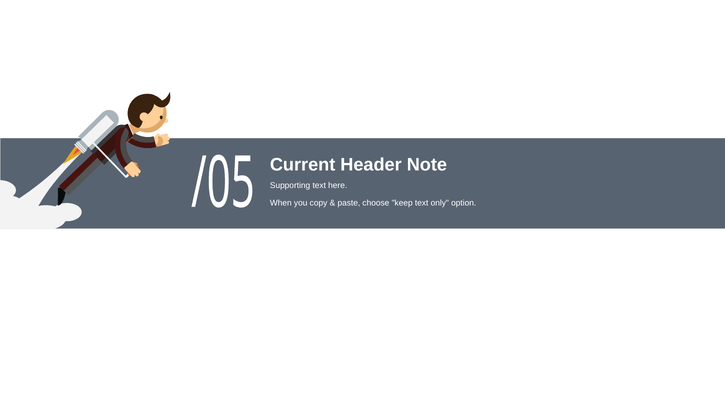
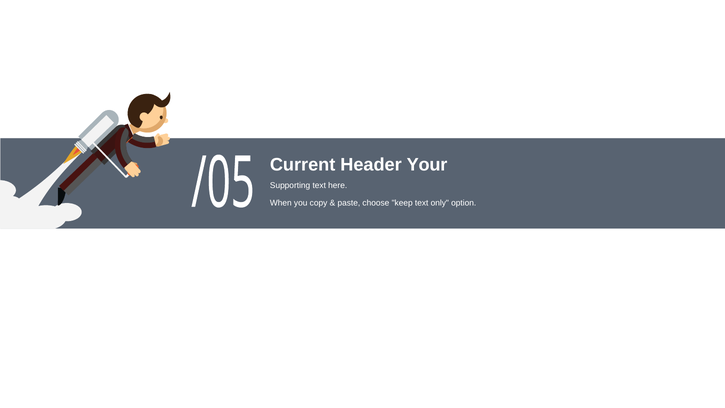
Note: Note -> Your (427, 165)
